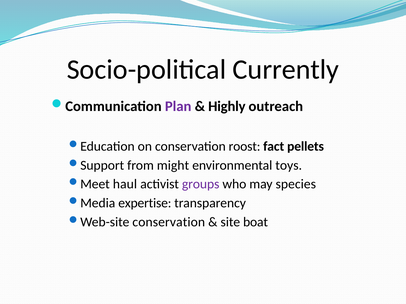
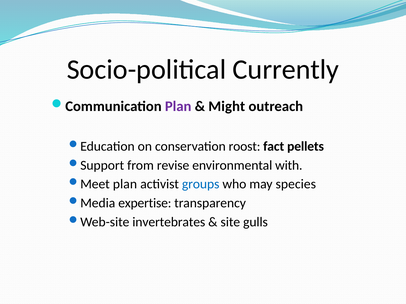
Highly: Highly -> Might (227, 107)
might: might -> revise (173, 166)
toys: toys -> with (289, 166)
haul: haul -> plan (125, 184)
groups colour: purple -> blue (201, 184)
conservation: conservation -> invertebrates (169, 222)
boat: boat -> gulls (255, 222)
